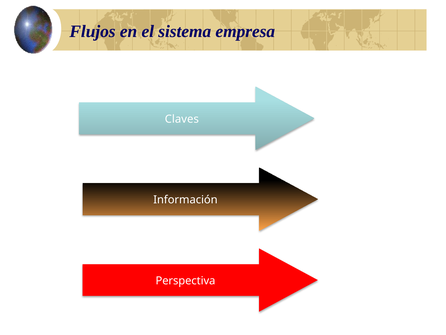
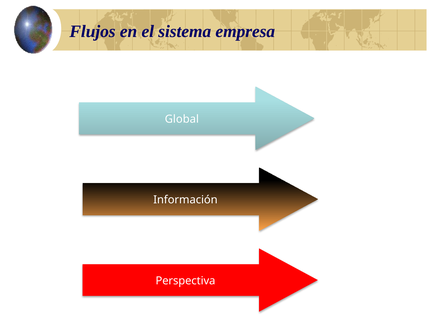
Claves: Claves -> Global (182, 119)
